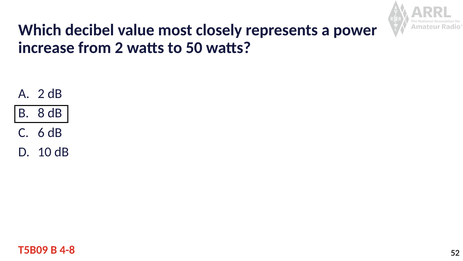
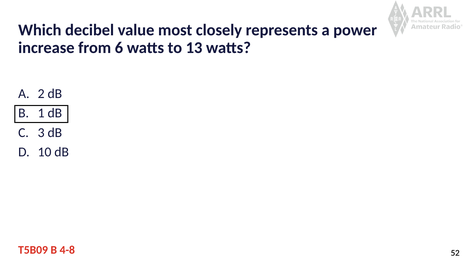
from 2: 2 -> 6 (119, 48)
50: 50 -> 13 (194, 48)
8: 8 -> 1 (41, 113)
6: 6 -> 3 (41, 132)
